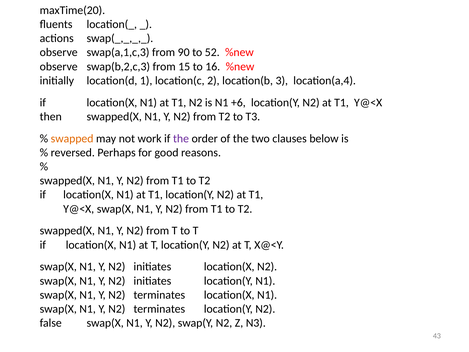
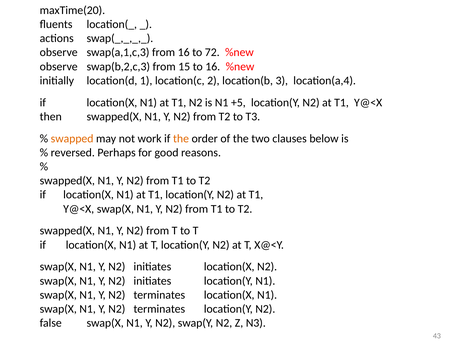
from 90: 90 -> 16 (184, 52)
52: 52 -> 72 (212, 52)
+6: +6 -> +5 (238, 102)
the colour: purple -> orange (181, 138)
